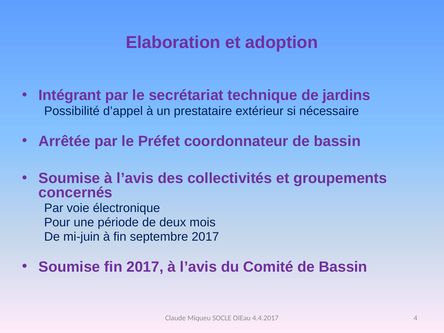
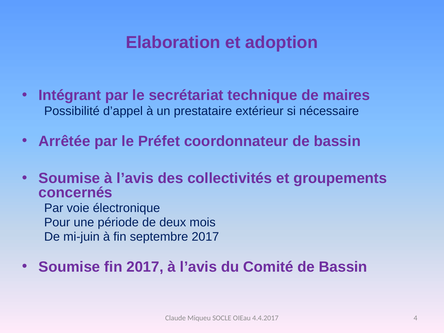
jardins: jardins -> maires (346, 95)
